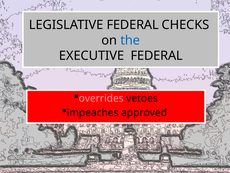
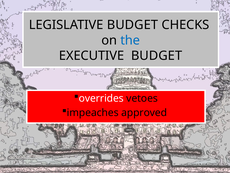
LEGISLATIVE FEDERAL: FEDERAL -> BUDGET (132, 25)
EXECUTIVE FEDERAL: FEDERAL -> BUDGET (157, 56)
overrides colour: pink -> white (101, 98)
